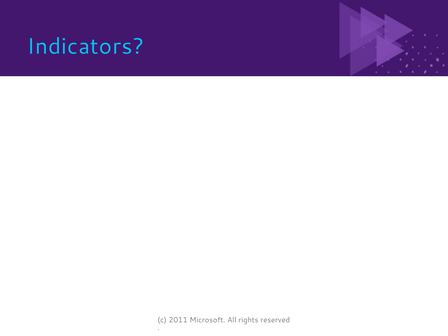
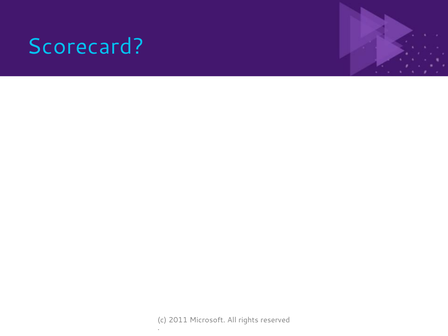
Indicators: Indicators -> Scorecard (86, 46)
